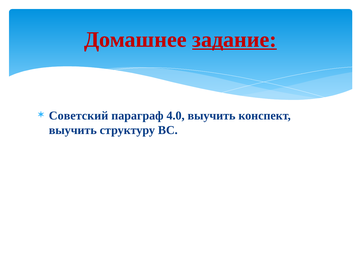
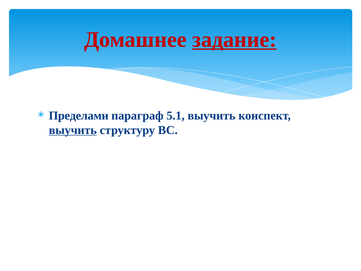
Советский: Советский -> Пределами (79, 115)
4.0: 4.0 -> 5.1 (176, 115)
выучить underline: none -> present (73, 130)
